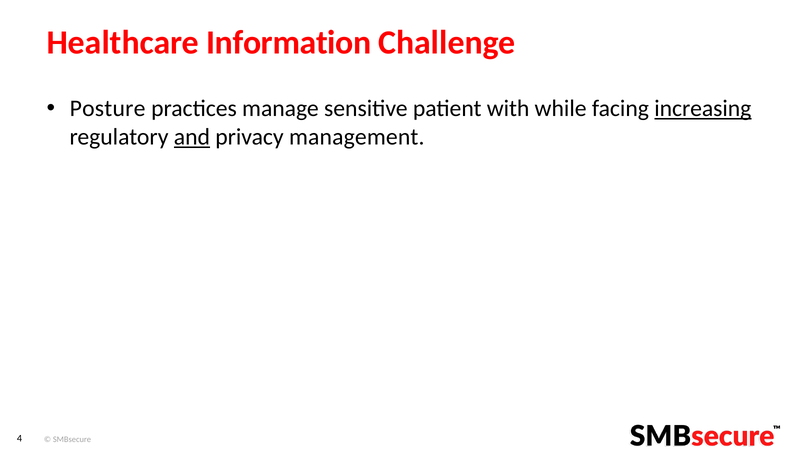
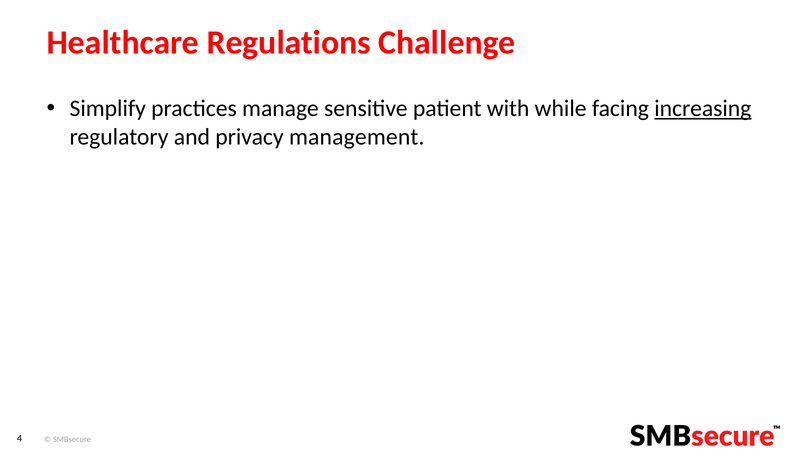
Information: Information -> Regulations (289, 43)
Posture: Posture -> Simplify (108, 108)
and underline: present -> none (192, 137)
